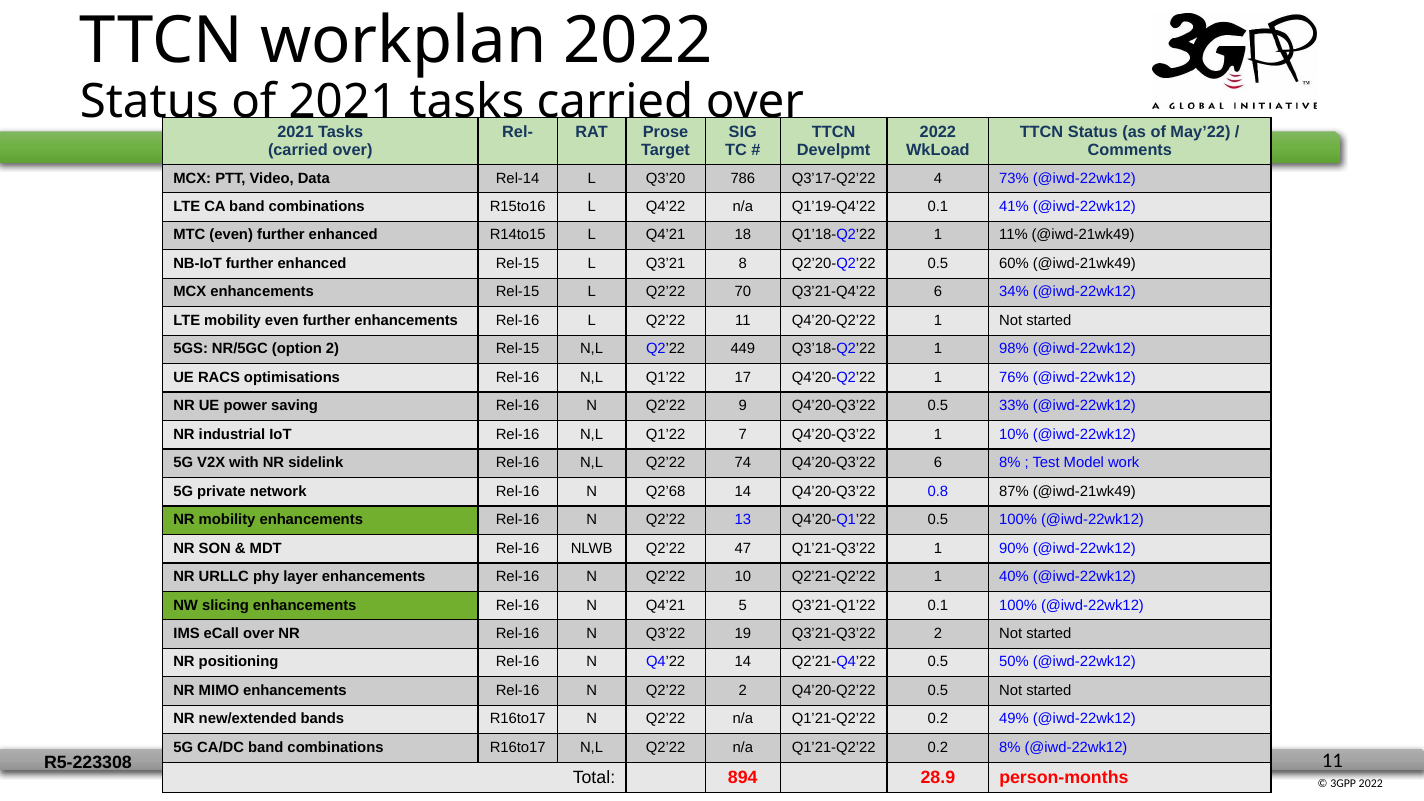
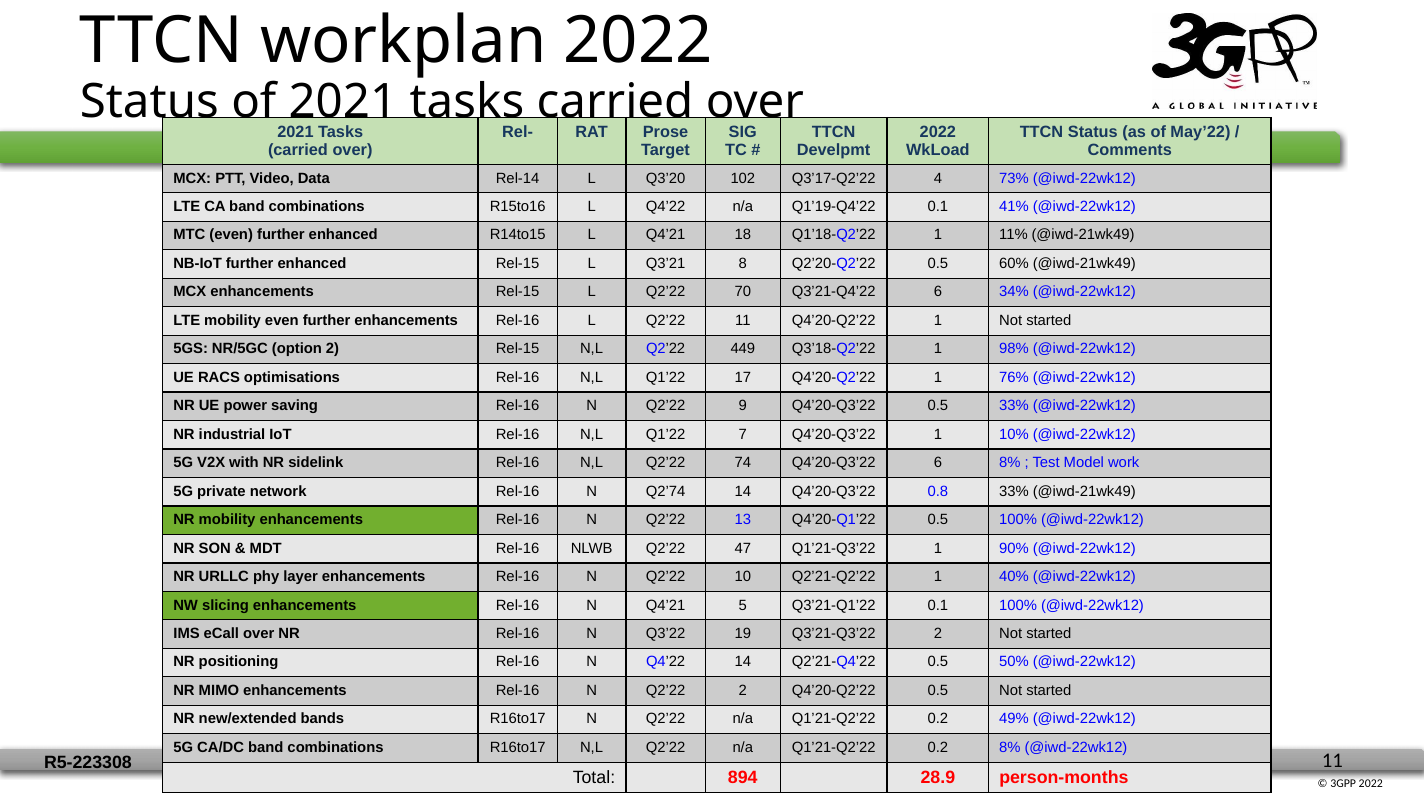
786: 786 -> 102 (743, 178)
Q2’68: Q2’68 -> Q2’74 (666, 491)
0.8 87%: 87% -> 33% (1014, 491)
